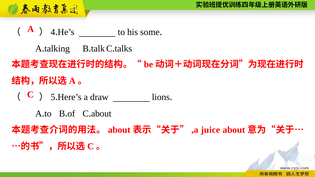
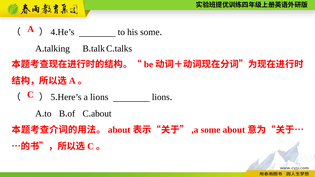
a draw: draw -> lions (99, 97)
juice: juice -> some (211, 130)
